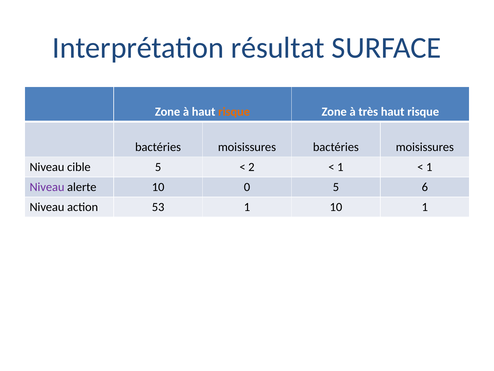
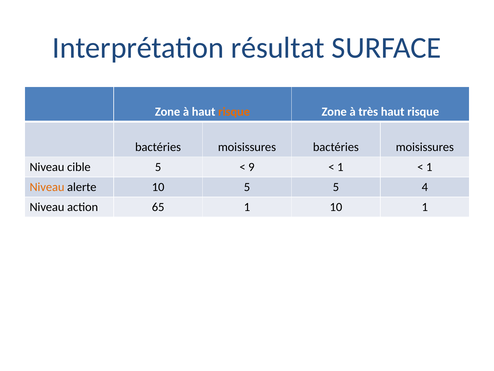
2: 2 -> 9 (251, 167)
Niveau colour: purple -> orange (47, 187)
10 0: 0 -> 5 (247, 187)
6: 6 -> 4 (425, 187)
53: 53 -> 65 (158, 207)
